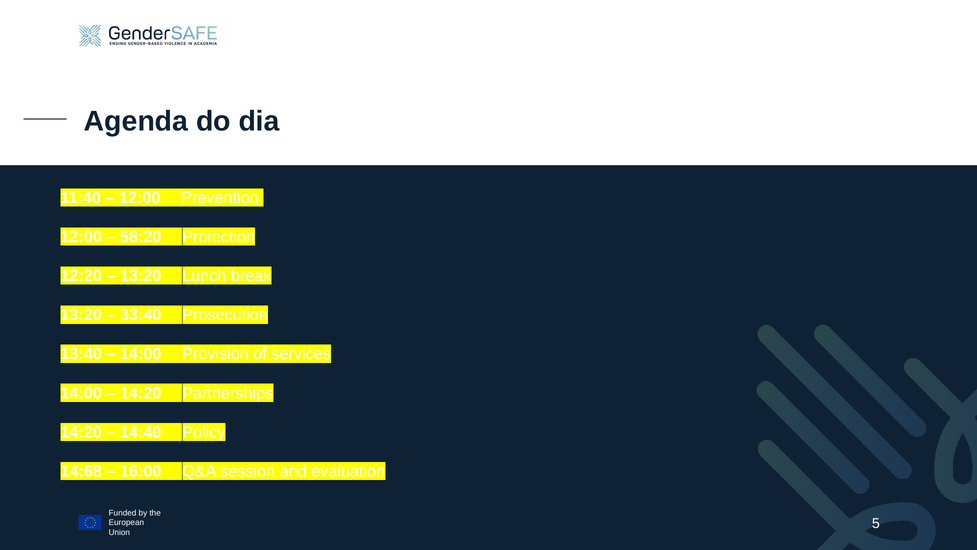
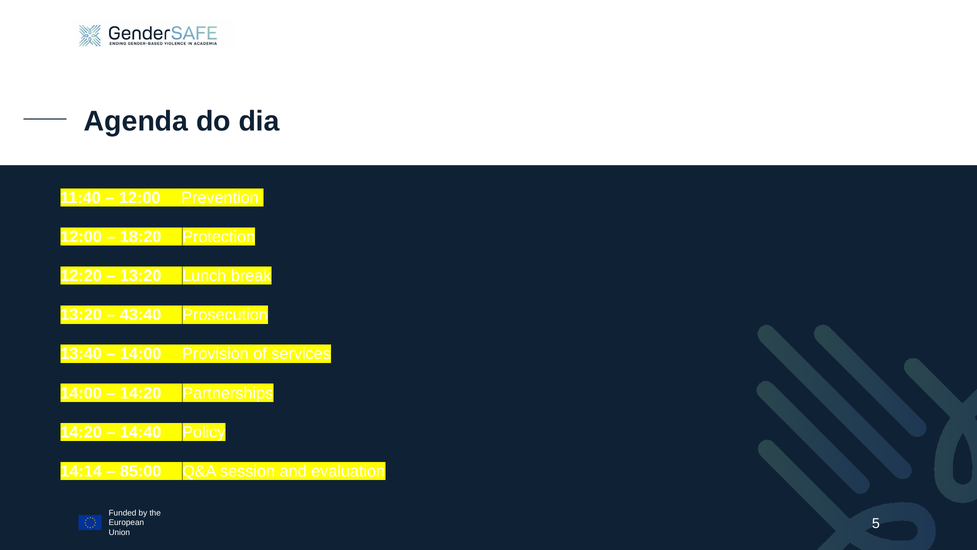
58:20: 58:20 -> 18:20 (141, 237)
33:40: 33:40 -> 43:40 (141, 315)
14:68: 14:68 -> 14:14 (81, 471)
16:00: 16:00 -> 85:00 (141, 471)
